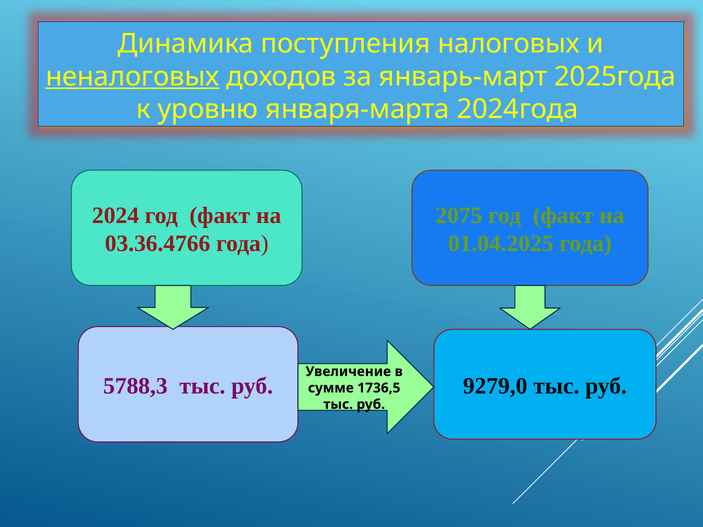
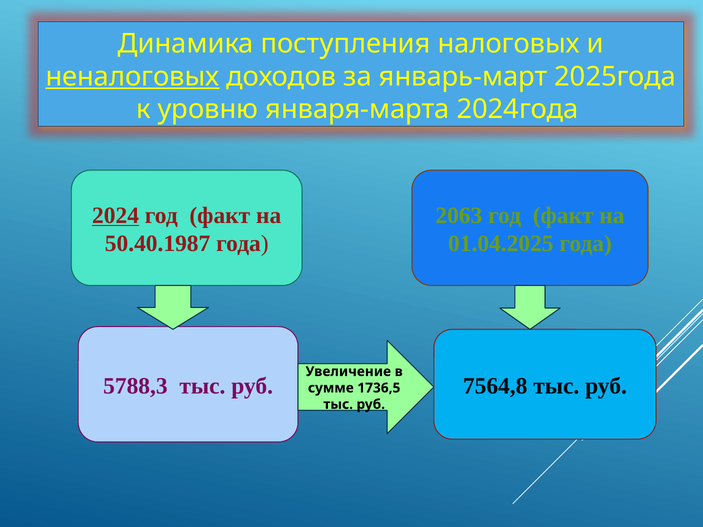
2024 underline: none -> present (116, 216)
2075: 2075 -> 2063 (459, 216)
03.36.4766: 03.36.4766 -> 50.40.1987 (158, 244)
9279,0: 9279,0 -> 7564,8 (495, 386)
